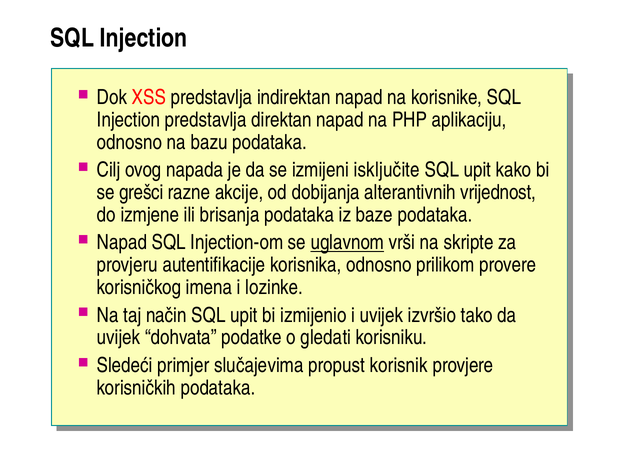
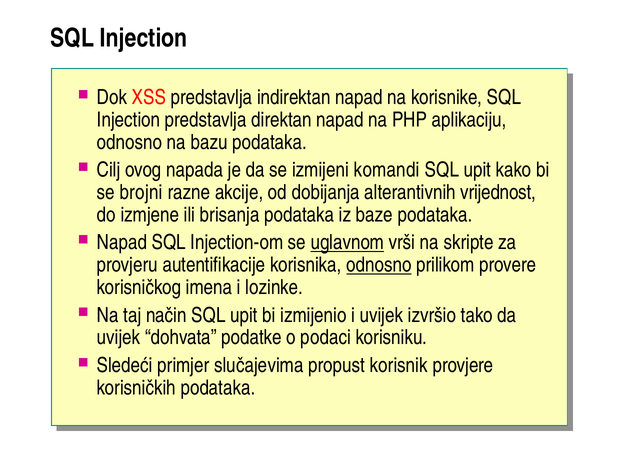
isključite: isključite -> komandi (387, 170)
grešci: grešci -> brojni (141, 192)
odnosno underline: none -> present (379, 265)
gledati: gledati -> podaci (326, 337)
